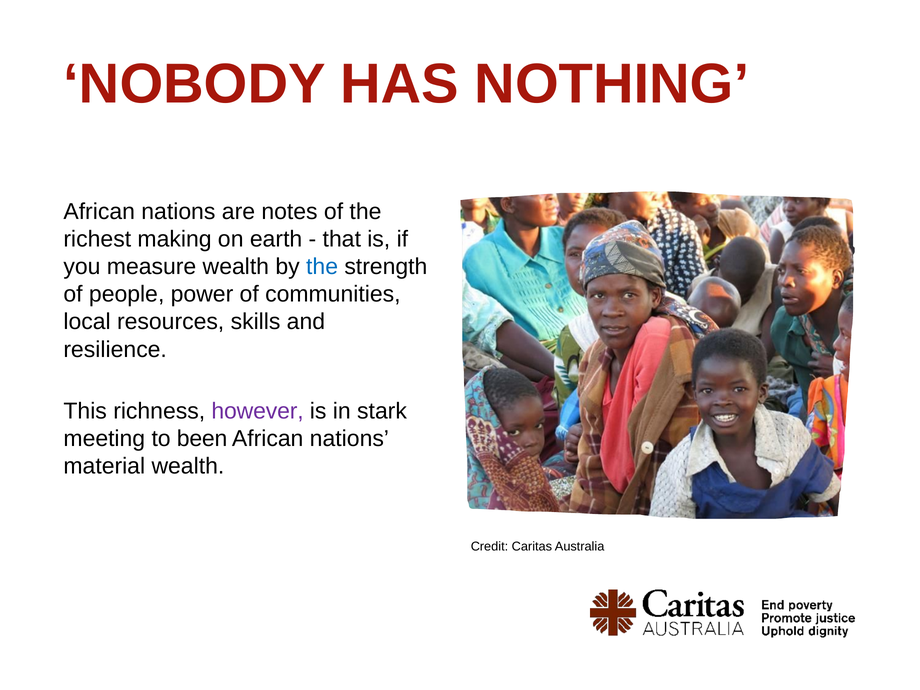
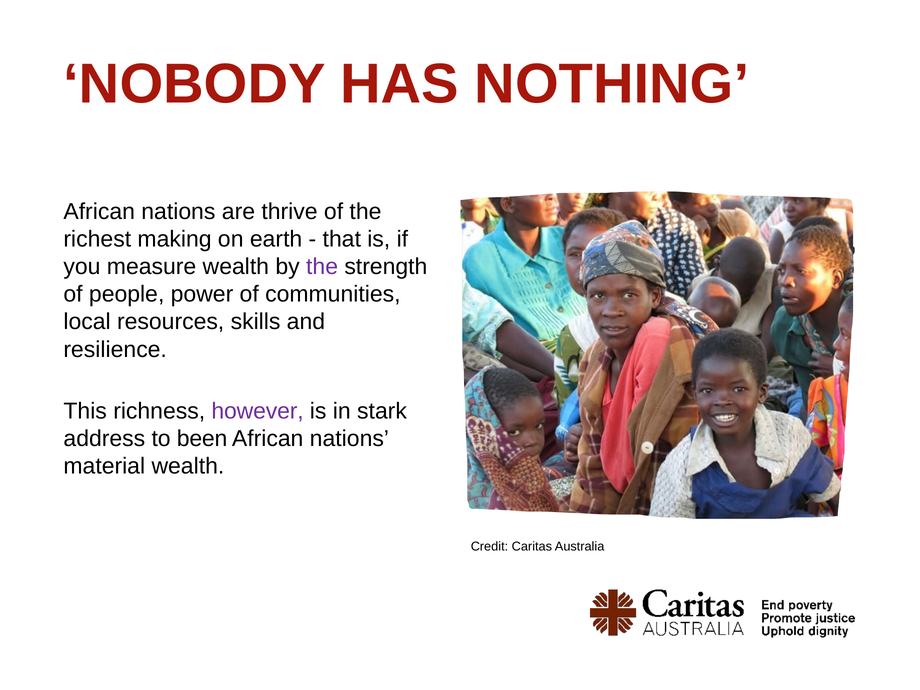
notes: notes -> thrive (290, 212)
the colour: blue -> purple (322, 267)
meeting: meeting -> address (104, 439)
